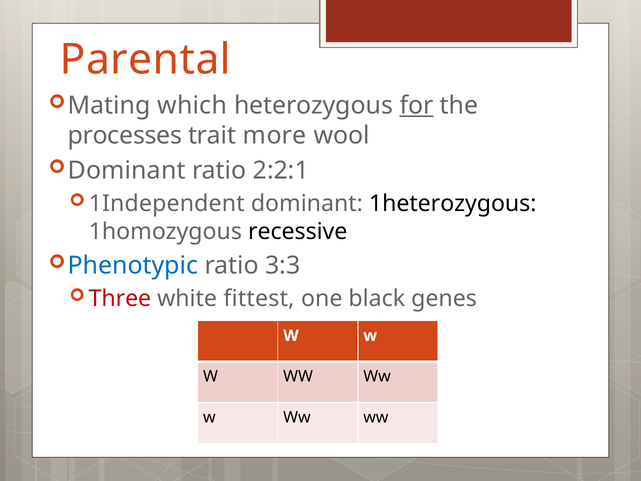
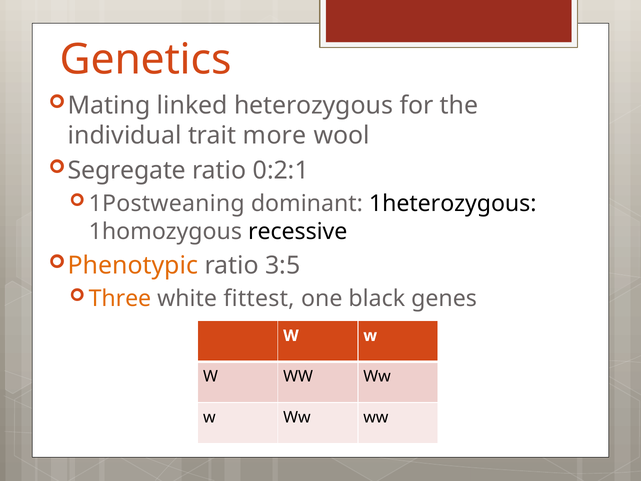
Parental: Parental -> Genetics (146, 60)
which: which -> linked (192, 105)
for underline: present -> none (417, 105)
processes: processes -> individual (125, 135)
Dominant: Dominant -> Segregate (127, 170)
2:2:1: 2:2:1 -> 0:2:1 (281, 170)
1Independent: 1Independent -> 1Postweaning (167, 204)
Phenotypic colour: blue -> orange (133, 265)
3:3: 3:3 -> 3:5 (283, 265)
Three colour: red -> orange (120, 299)
